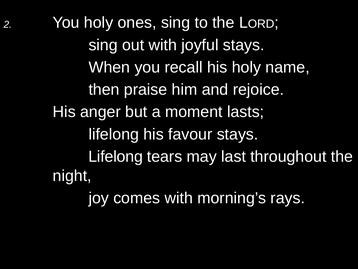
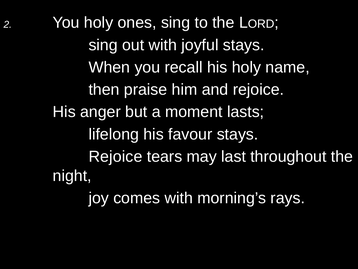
Lifelong: Lifelong -> Rejoice (115, 156)
